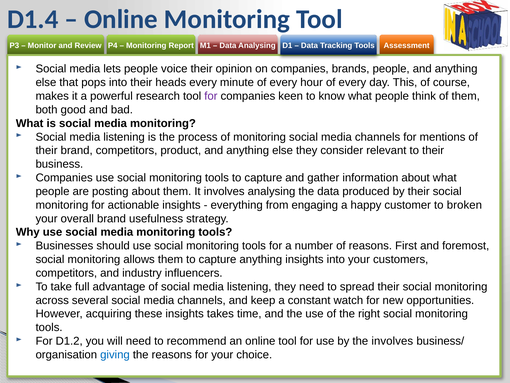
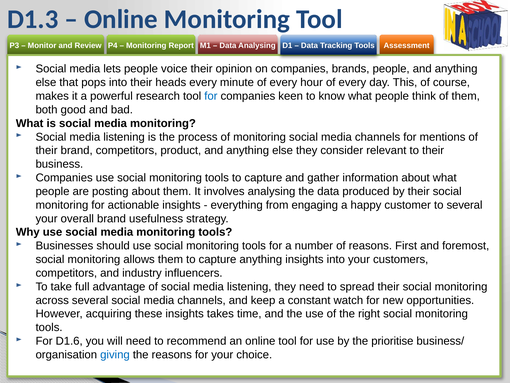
D1.4: D1.4 -> D1.3 (33, 19)
for colour: purple -> blue (211, 96)
to broken: broken -> several (465, 205)
D1.2: D1.2 -> D1.6 (69, 341)
the involves: involves -> prioritise (392, 341)
